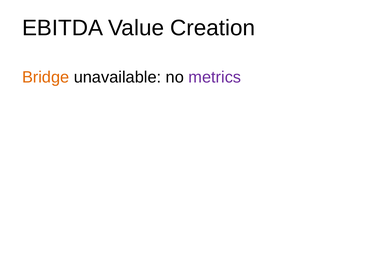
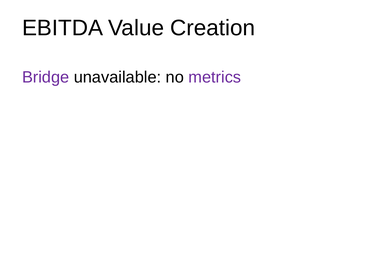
Bridge colour: orange -> purple (46, 77)
